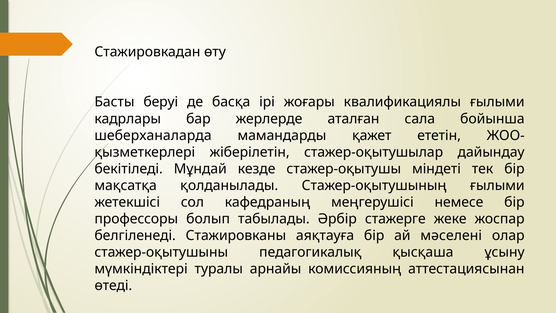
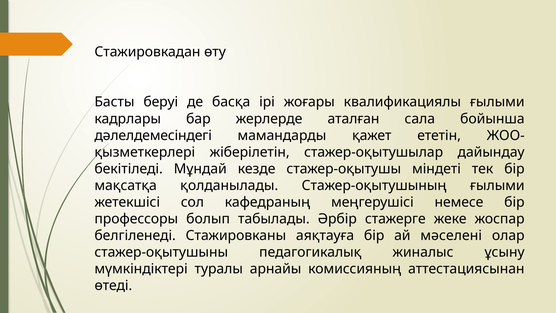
шеберханаларда: шеберханаларда -> дәлелдемесіндегі (153, 135)
қысқаша: қысқаша -> жиналыс (423, 252)
